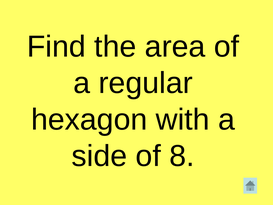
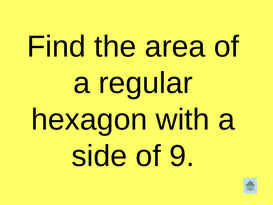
8: 8 -> 9 (182, 156)
